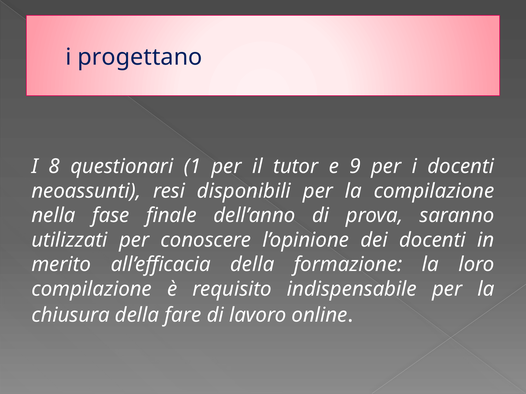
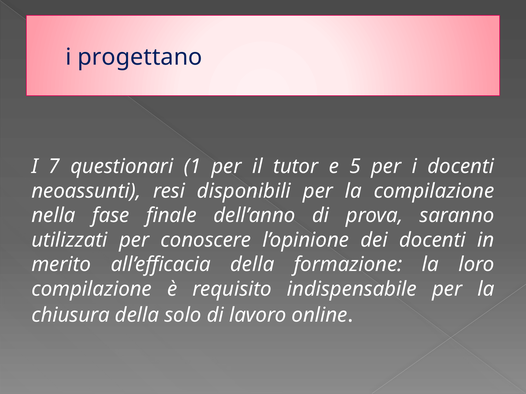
8: 8 -> 7 (54, 167)
9: 9 -> 5 (355, 167)
fare: fare -> solo (183, 315)
